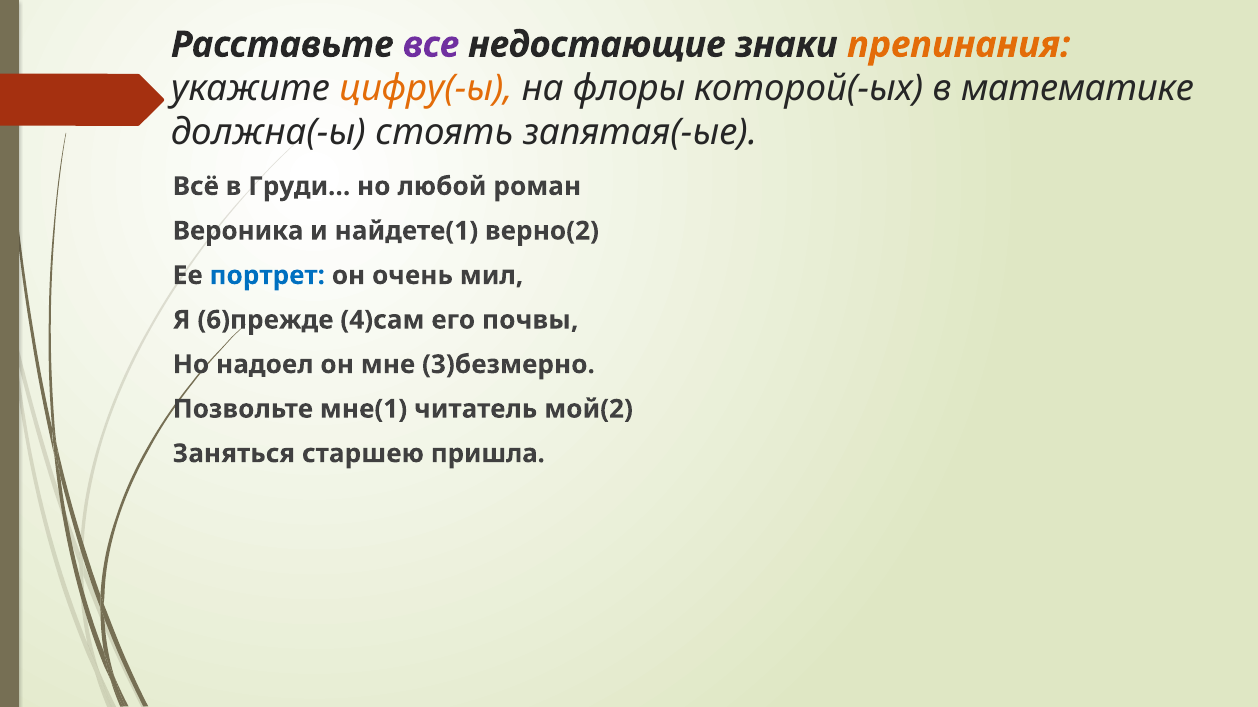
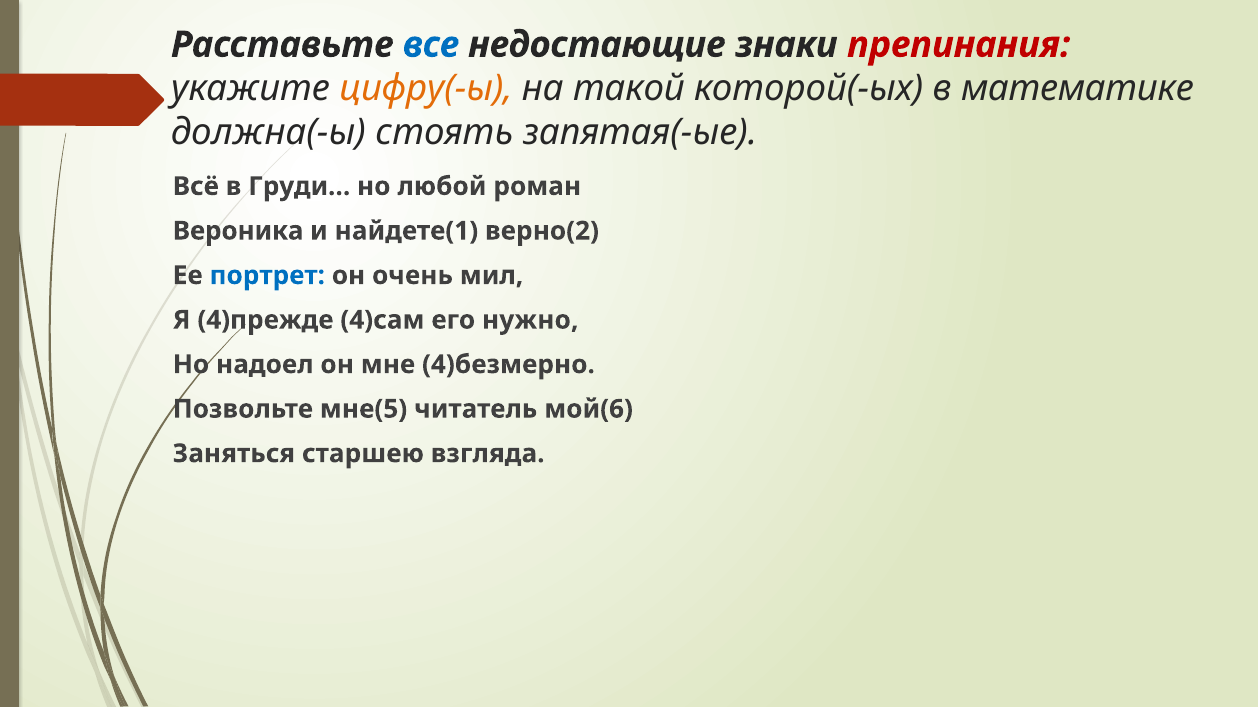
все colour: purple -> blue (431, 45)
препинания colour: orange -> red (959, 45)
флоры: флоры -> такой (629, 89)
6)прежде: 6)прежде -> 4)прежде (265, 320)
почвы: почвы -> нужно (530, 320)
3)безмерно: 3)безмерно -> 4)безмерно (508, 365)
мне(1: мне(1 -> мне(5 (364, 409)
мой(2: мой(2 -> мой(6 (589, 409)
пришла: пришла -> взгляда (488, 454)
